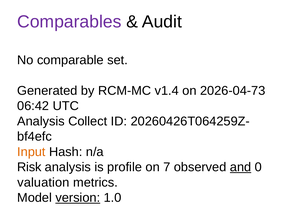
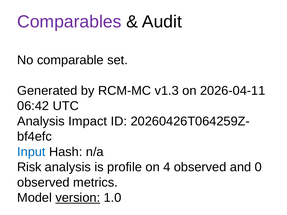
v1.4: v1.4 -> v1.3 (167, 91)
2026-04-73: 2026-04-73 -> 2026-04-11 (233, 91)
Collect: Collect -> Impact (88, 121)
Input colour: orange -> blue (31, 152)
7: 7 -> 4 (167, 167)
and underline: present -> none (241, 167)
valuation: valuation -> observed (43, 183)
